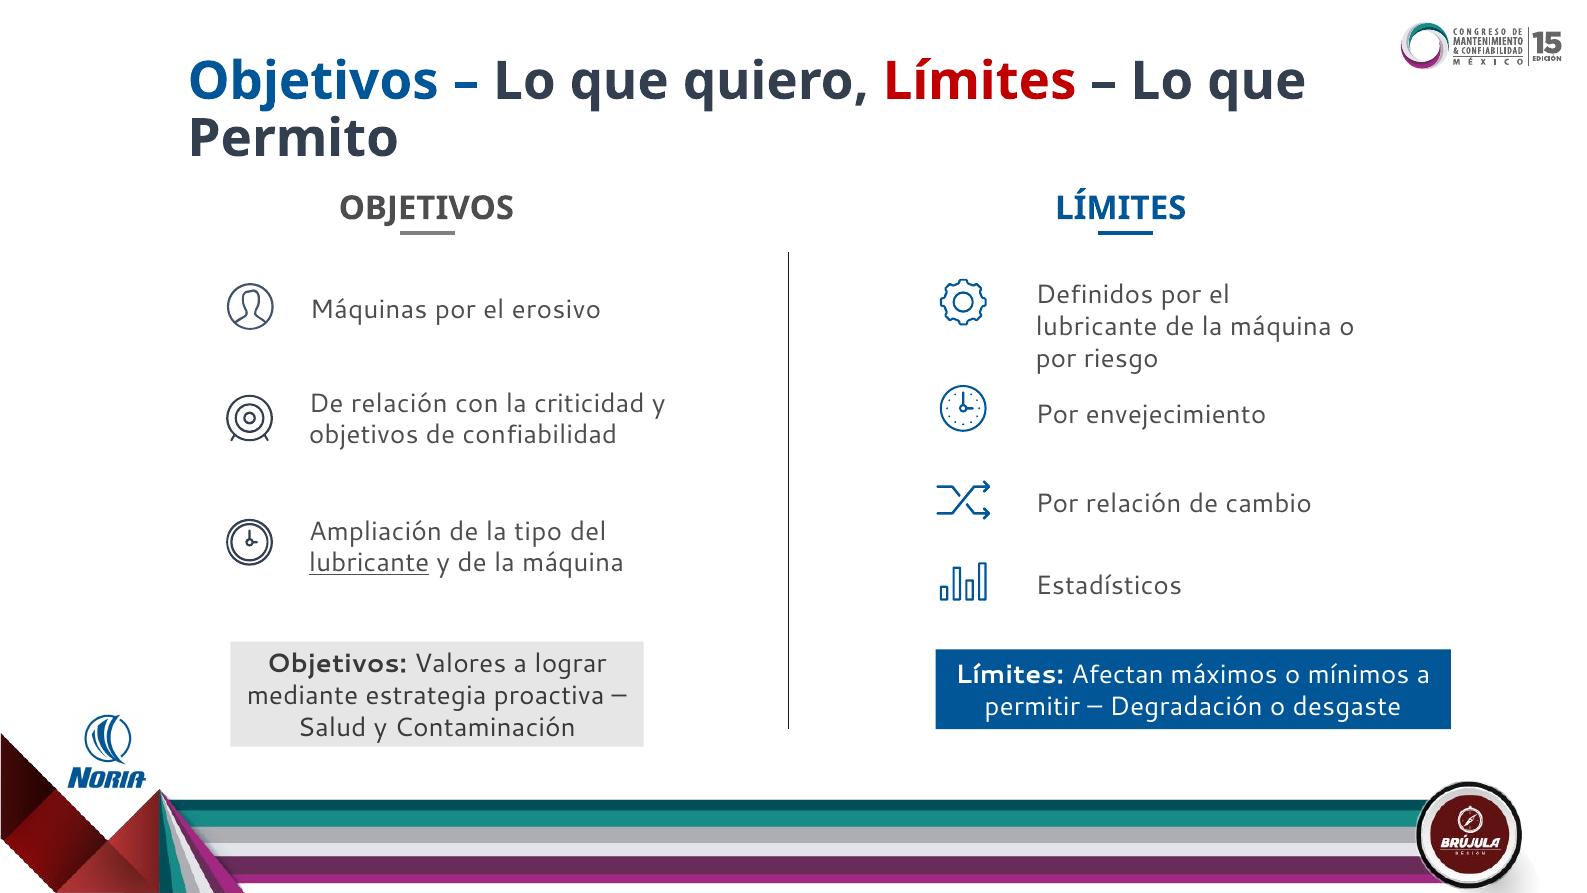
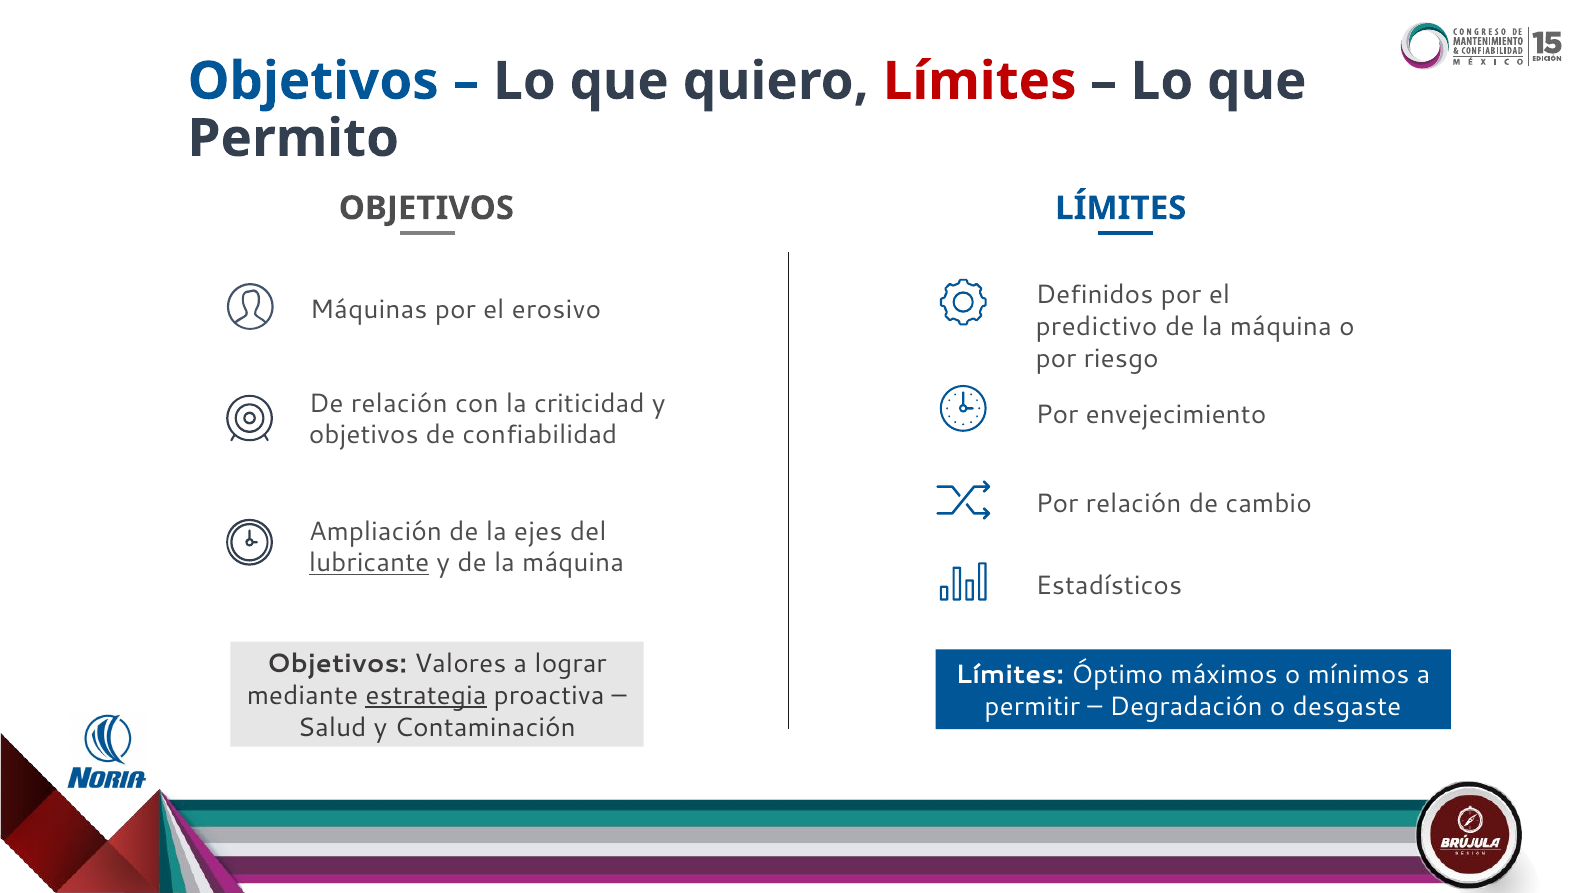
lubricante: lubricante -> predictivo (1097, 326)
tipo: tipo -> ejes (538, 531)
Afectan: Afectan -> Óptimo (1117, 675)
estrategia underline: none -> present (426, 696)
